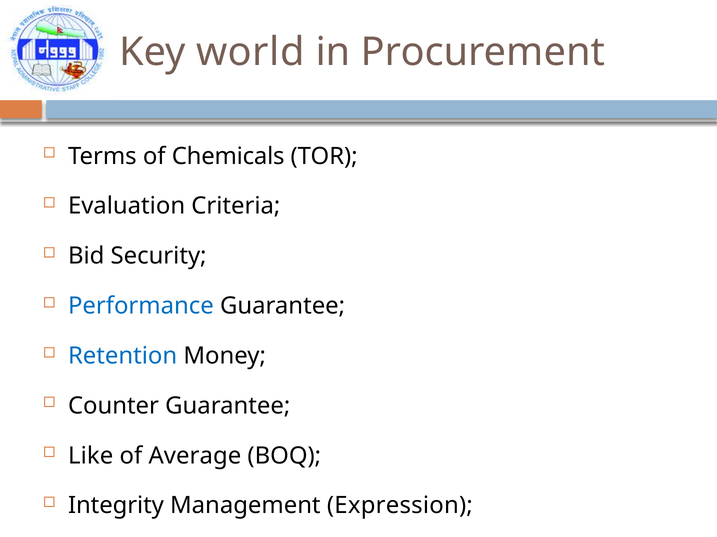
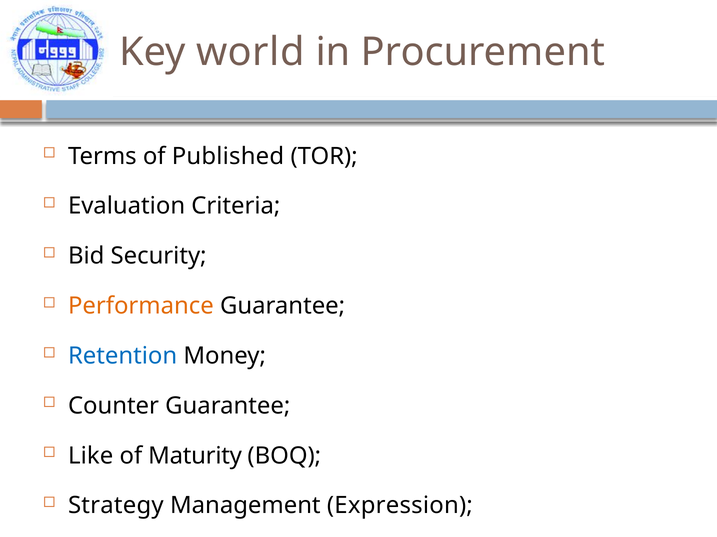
Chemicals: Chemicals -> Published (228, 156)
Performance colour: blue -> orange (141, 306)
Average: Average -> Maturity (195, 456)
Integrity: Integrity -> Strategy (116, 506)
